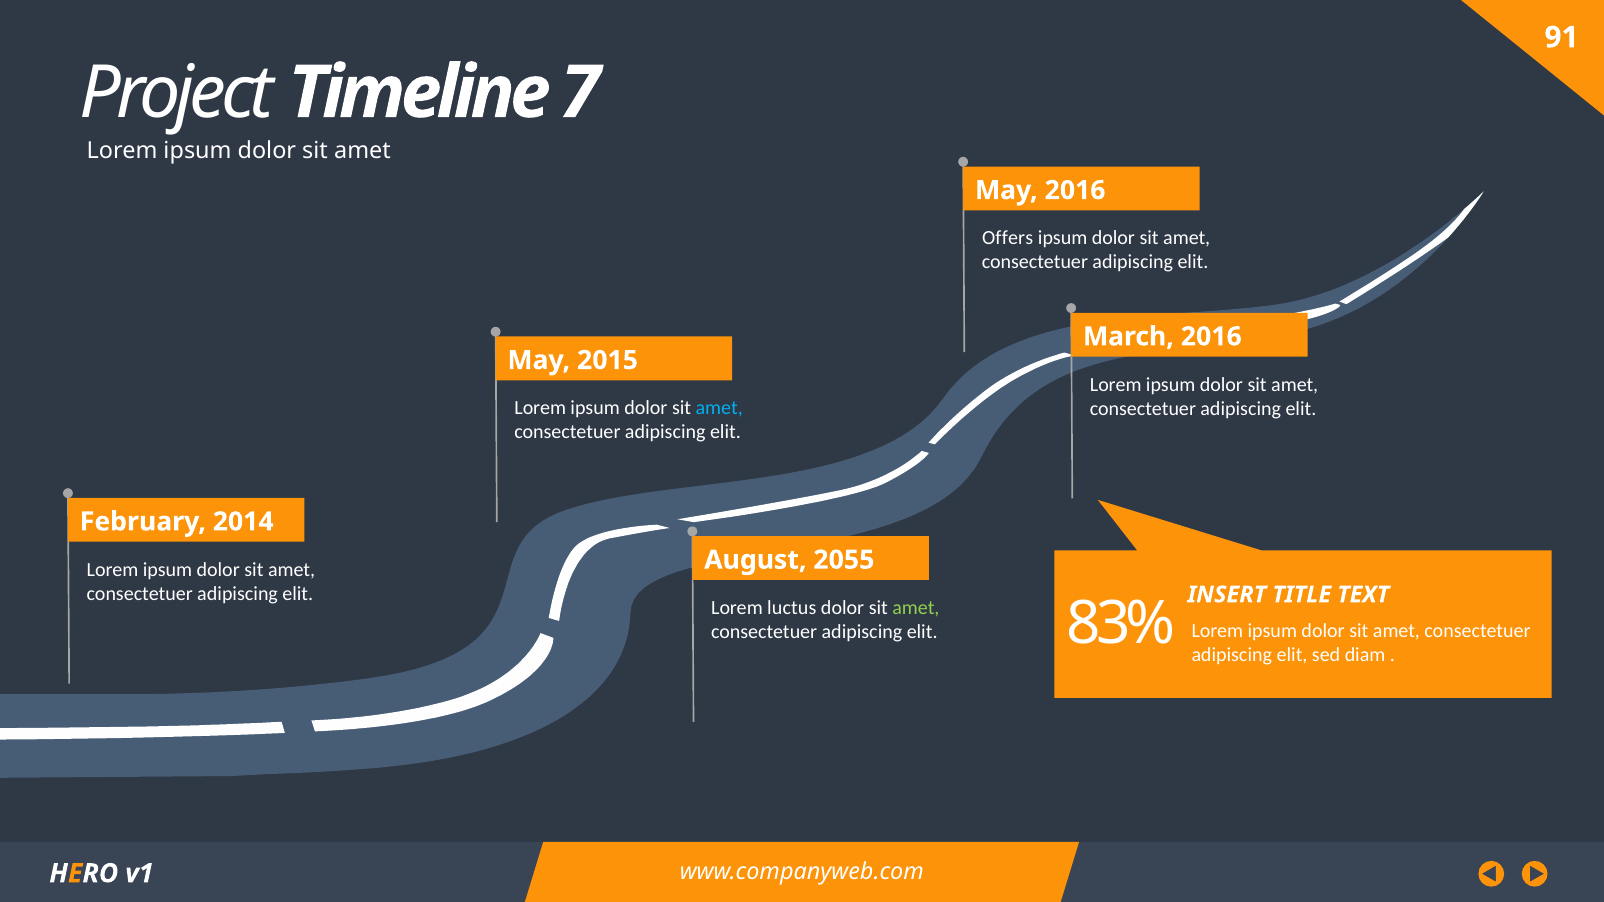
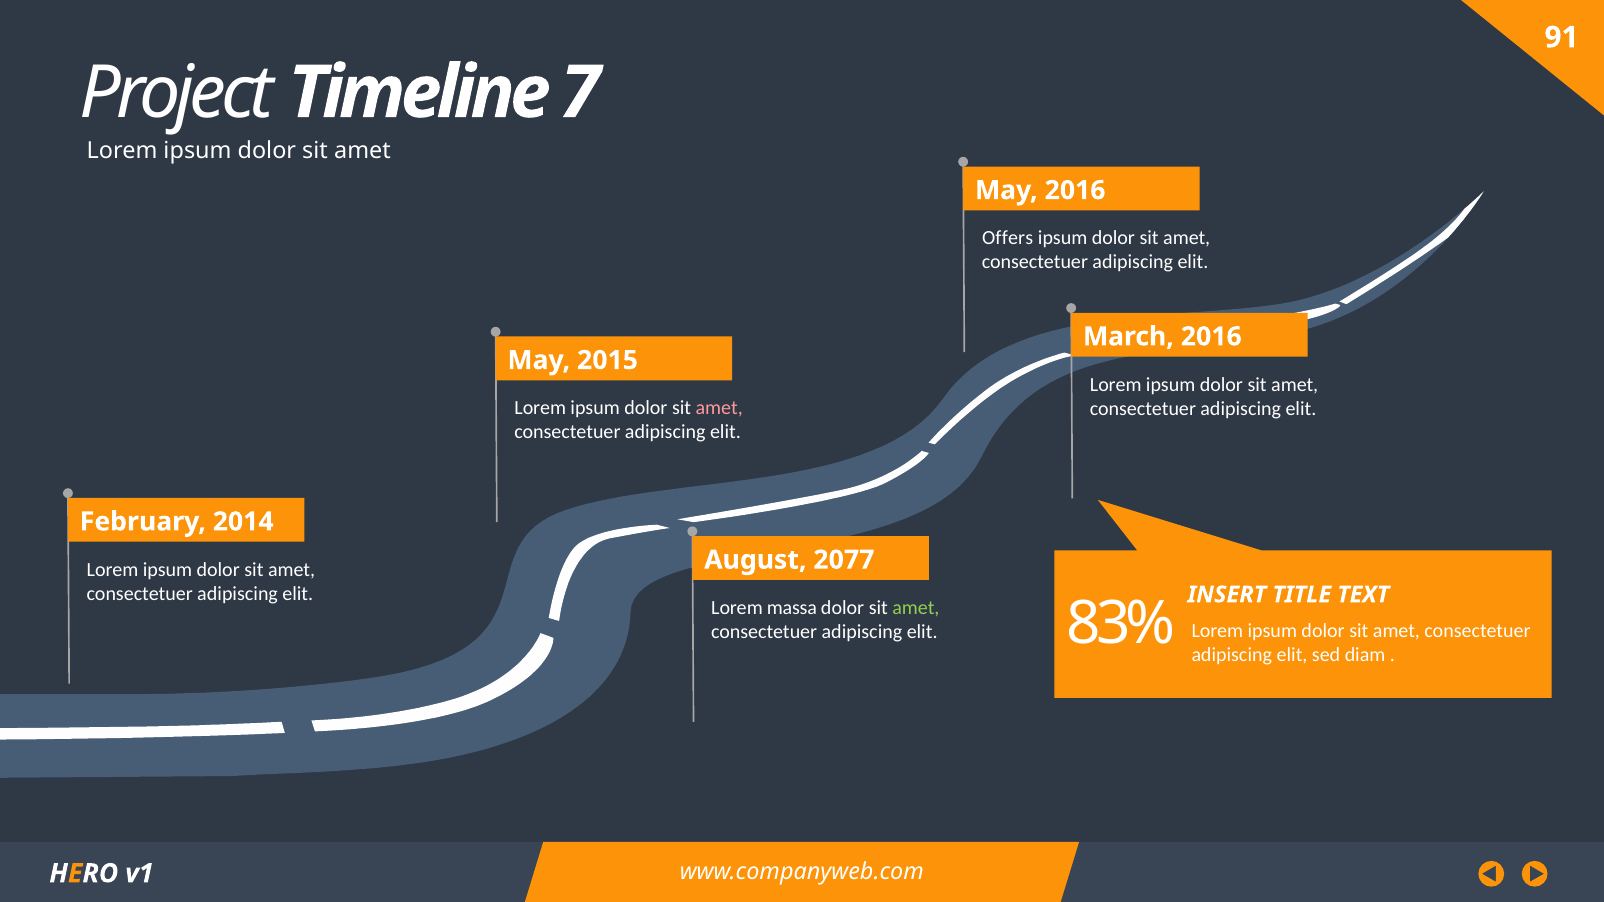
amet colour: light blue -> pink (719, 408)
2055: 2055 -> 2077 (844, 560)
luctus: luctus -> massa (792, 608)
